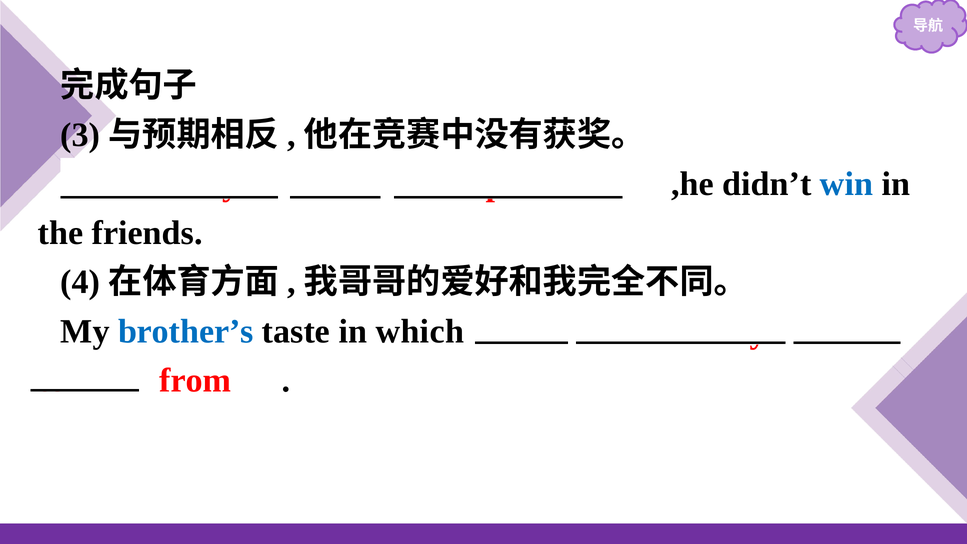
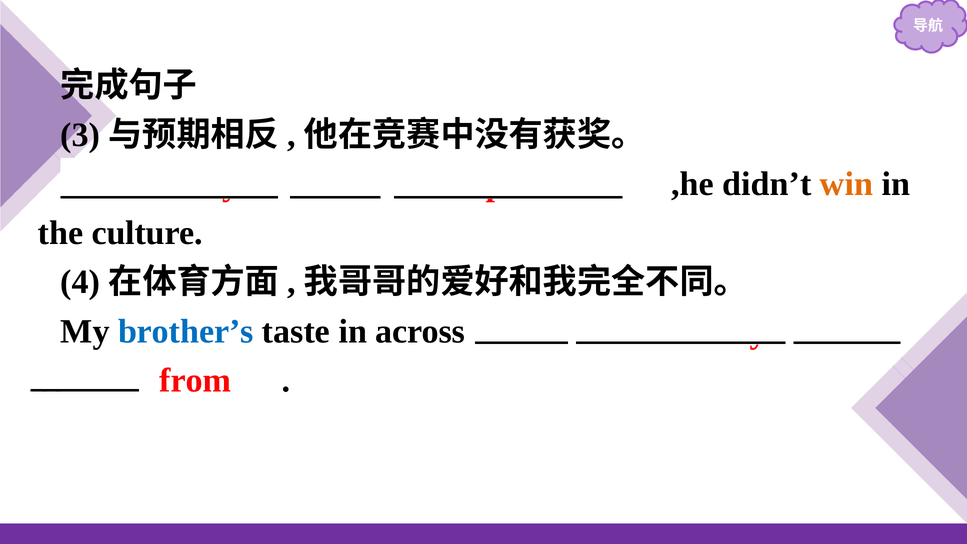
win colour: blue -> orange (846, 184)
friends: friends -> culture (147, 233)
which: which -> across (420, 331)
